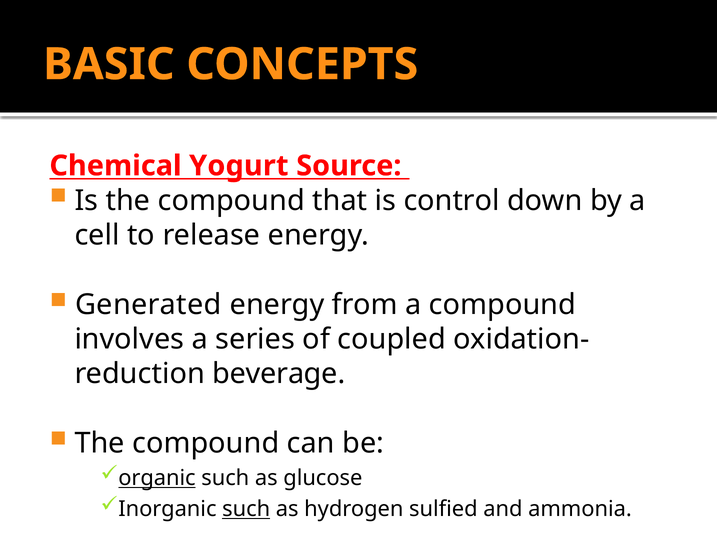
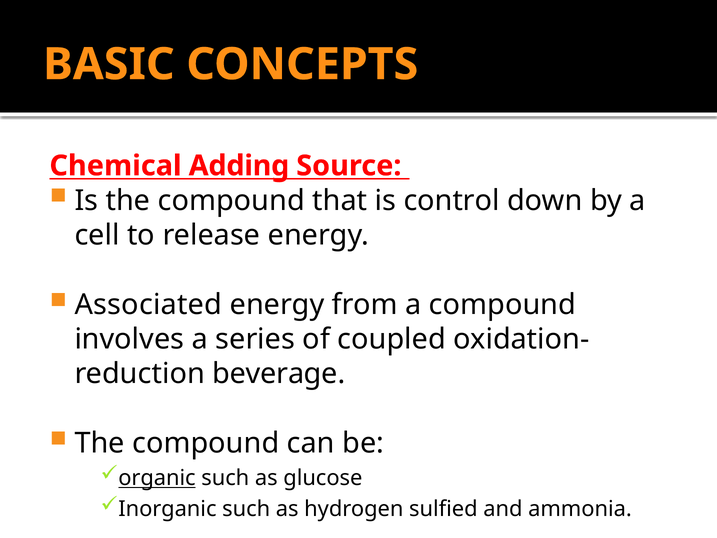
Yogurt: Yogurt -> Adding (239, 166)
Generated: Generated -> Associated (148, 304)
such underline: present -> none (246, 509)
